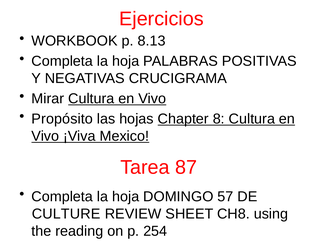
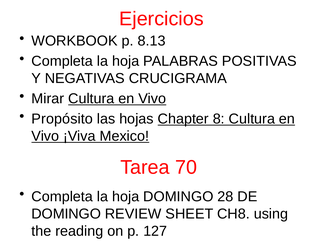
87: 87 -> 70 (186, 167)
57: 57 -> 28 (225, 196)
CULTURE: CULTURE -> DOMINGO (66, 213)
254: 254 -> 127 (155, 230)
